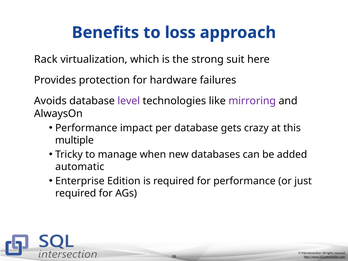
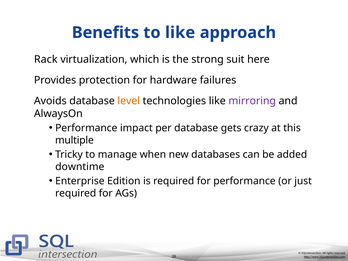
to loss: loss -> like (180, 33)
level colour: purple -> orange (129, 101)
automatic: automatic -> downtime (80, 167)
